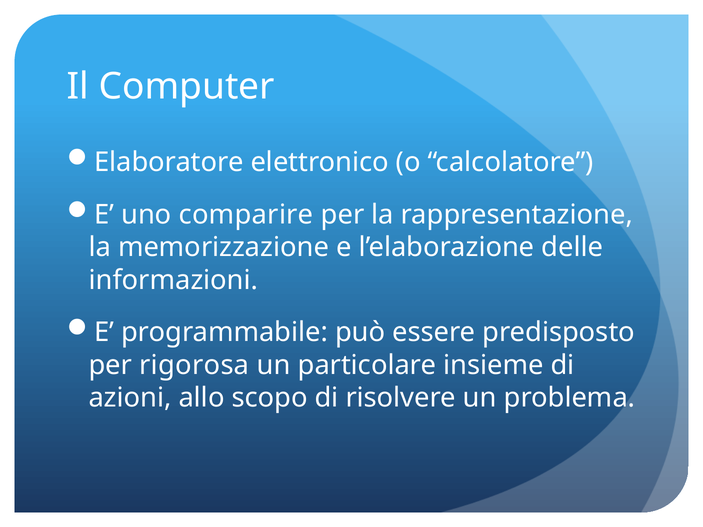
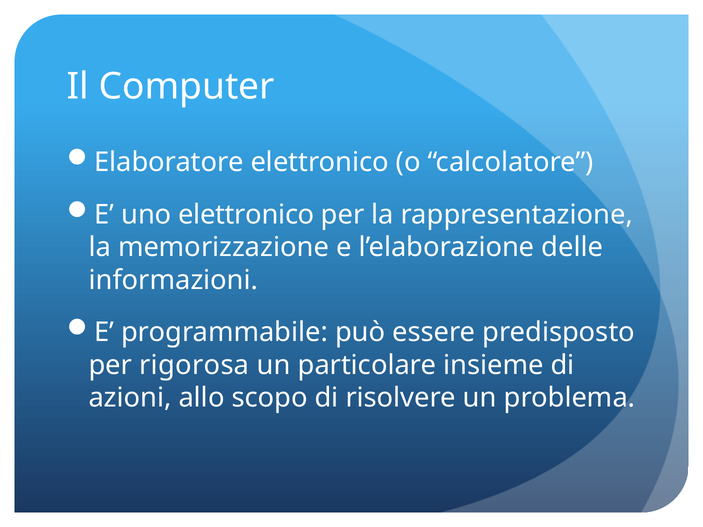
uno comparire: comparire -> elettronico (246, 215)
